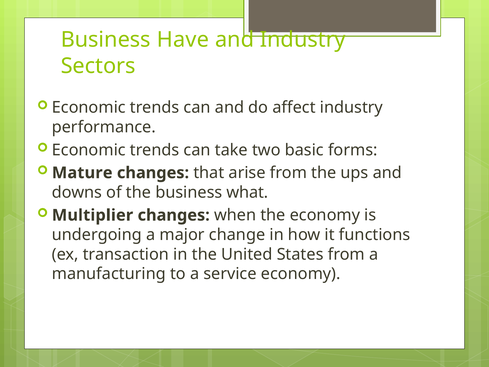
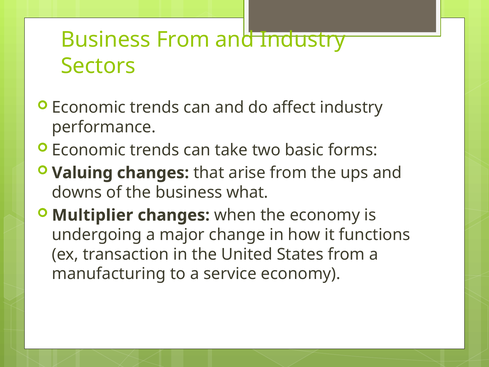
Business Have: Have -> From (183, 40)
Mature: Mature -> Valuing (82, 173)
